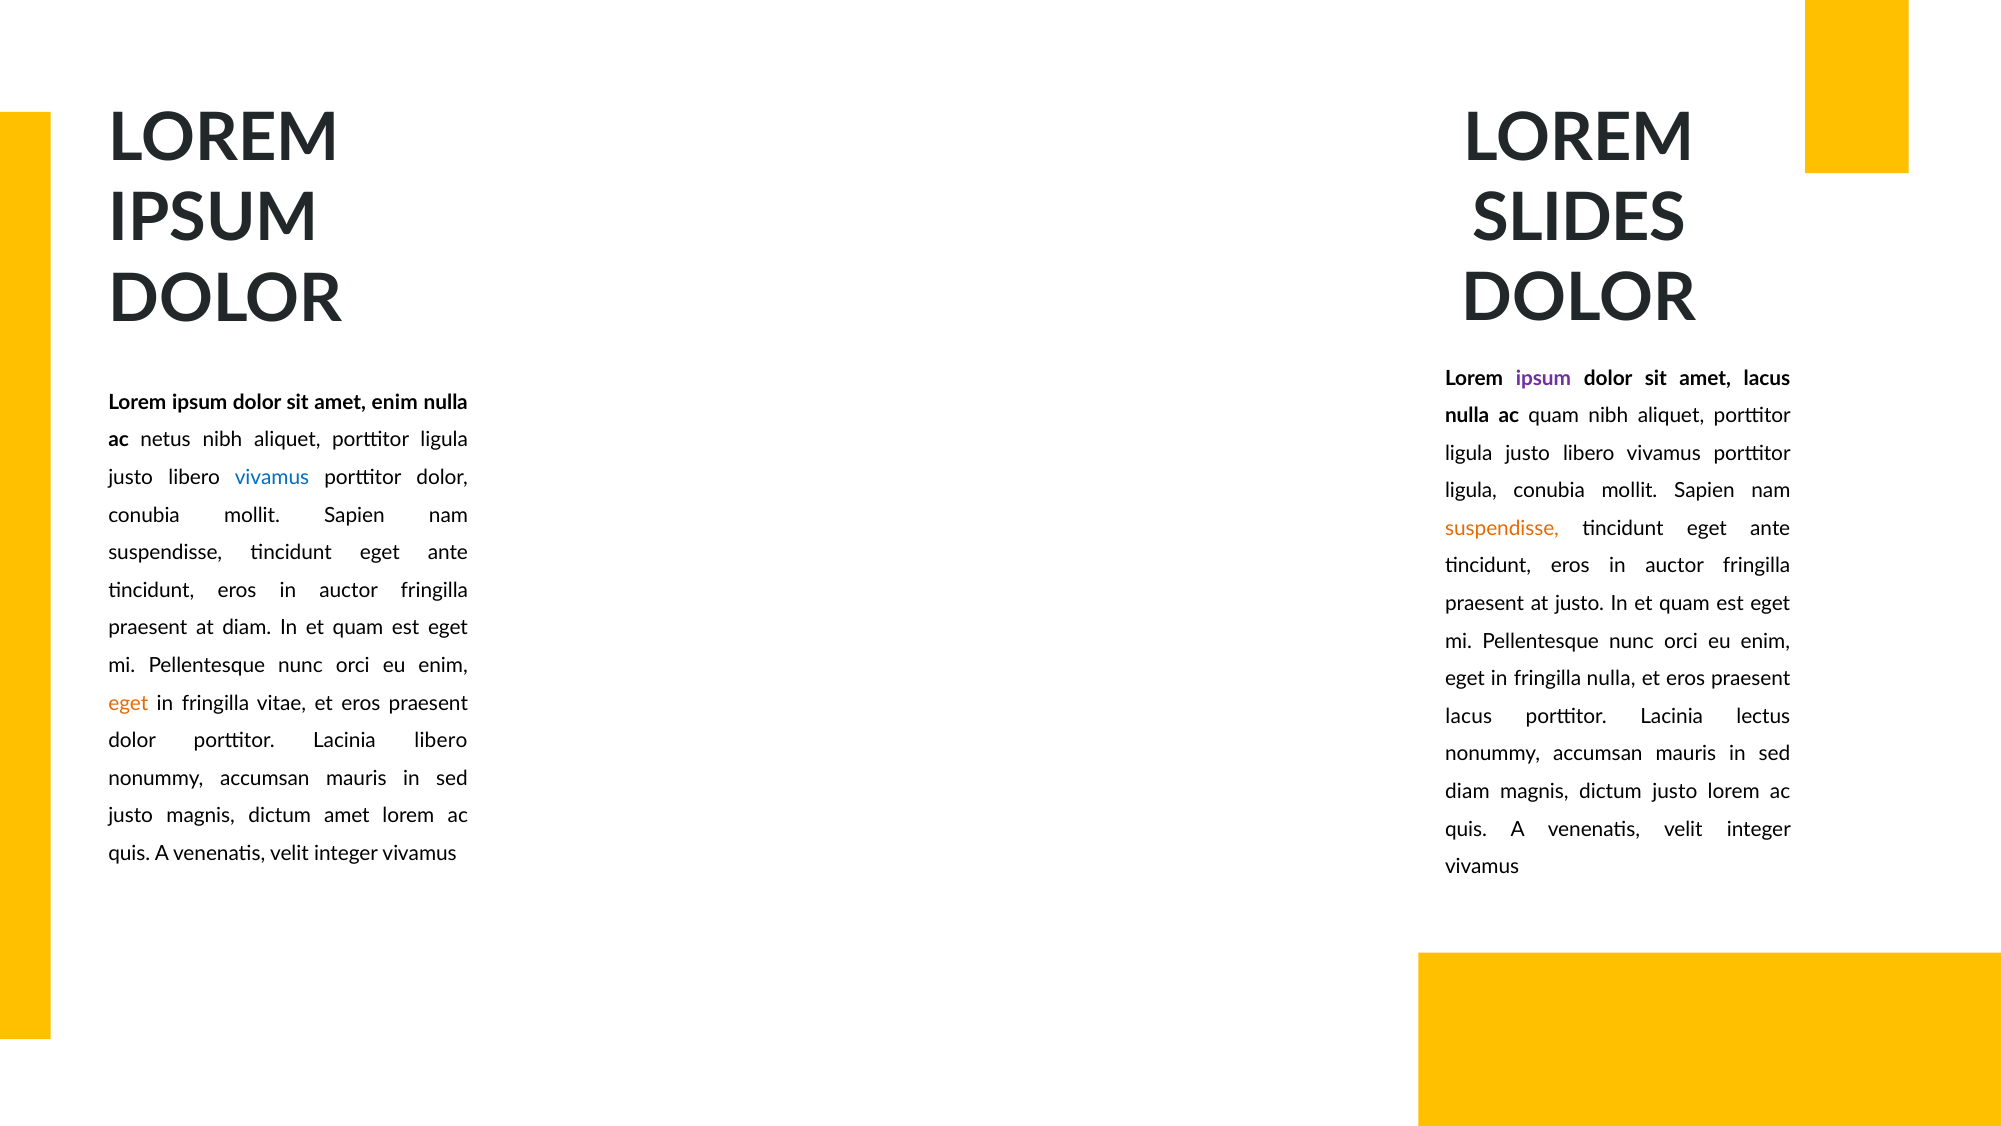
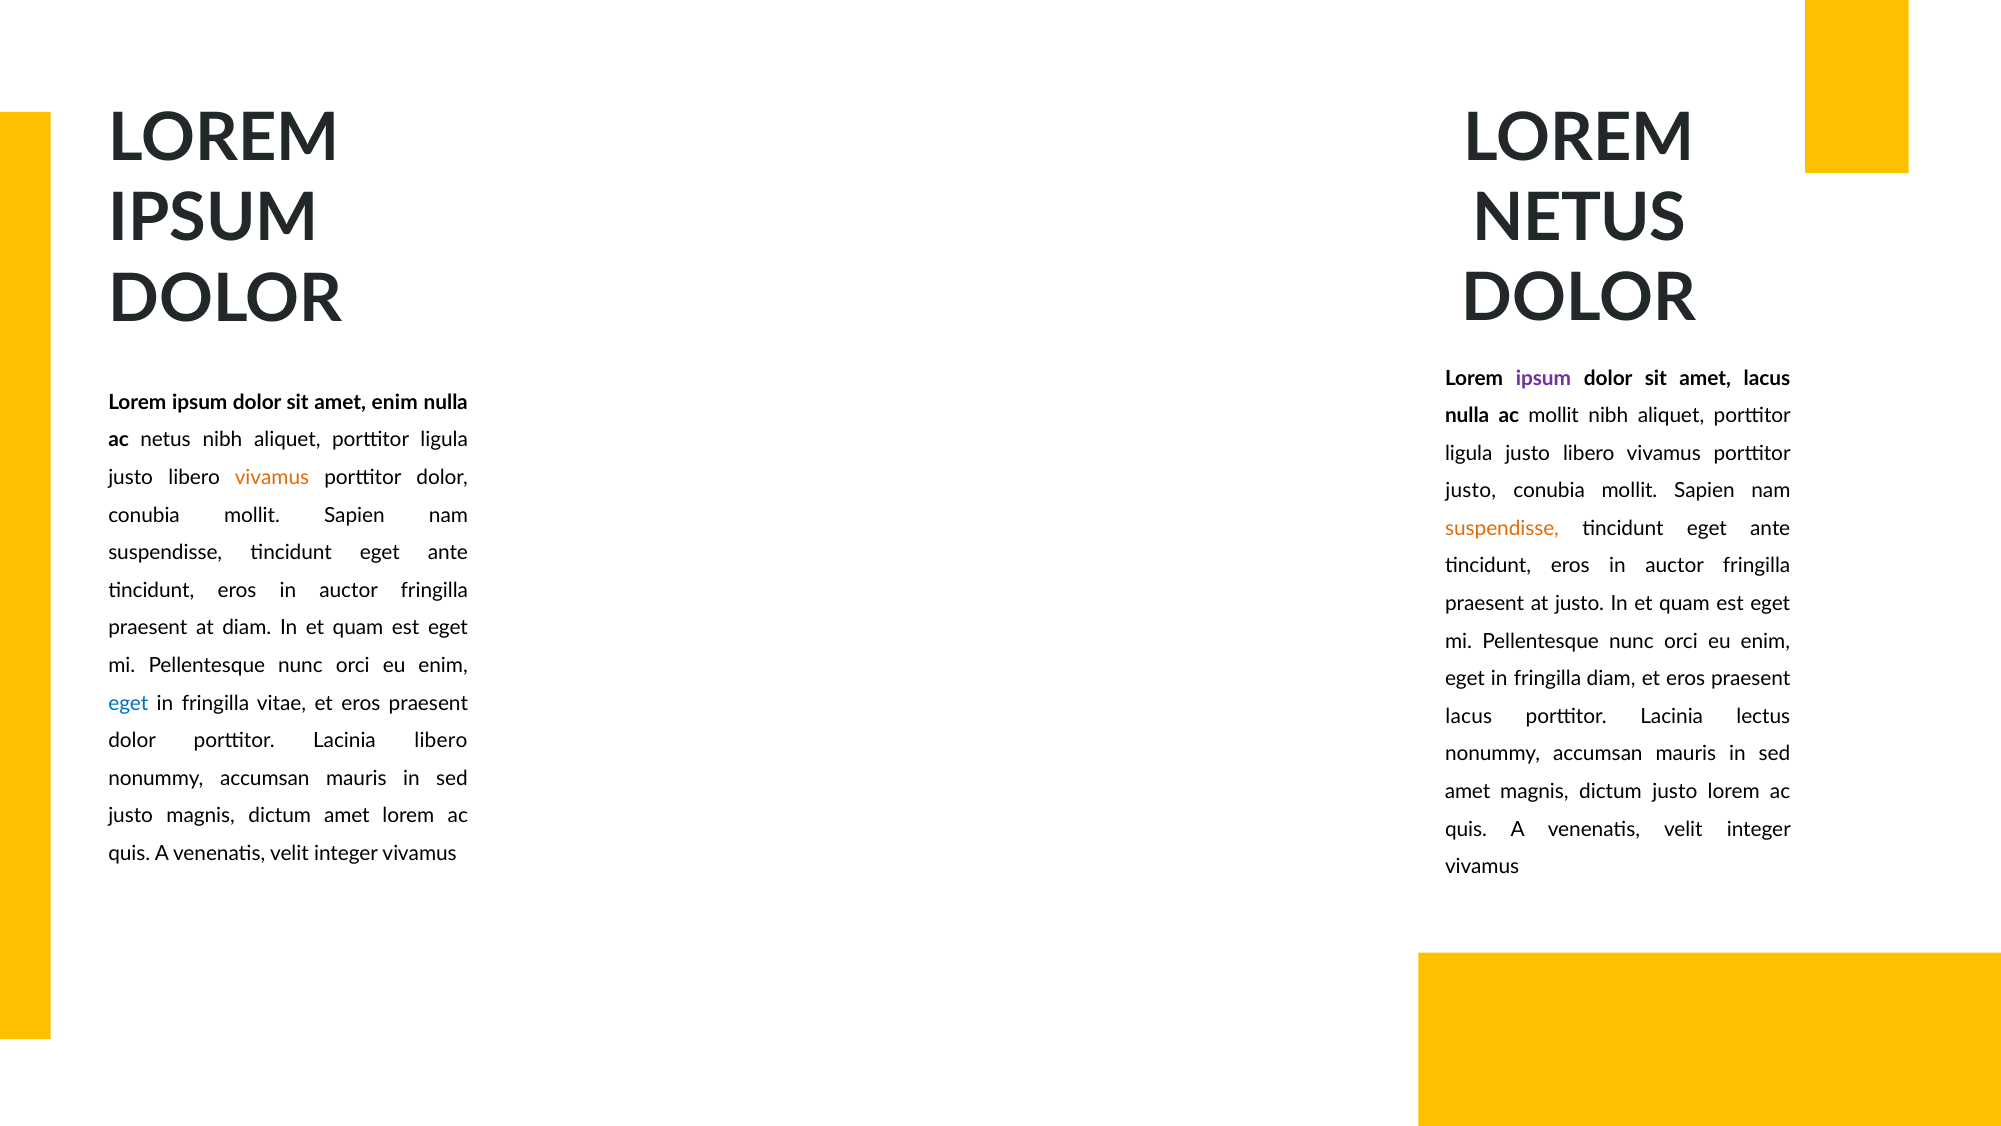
SLIDES: SLIDES -> NETUS (1579, 219)
ac quam: quam -> mollit (1554, 416)
vivamus colour: blue -> orange (272, 477)
ligula: ligula -> justo (1471, 491)
fringilla nulla: nulla -> diam (1611, 679)
eget colour: orange -> blue (128, 703)
diam: diam -> amet (1468, 791)
